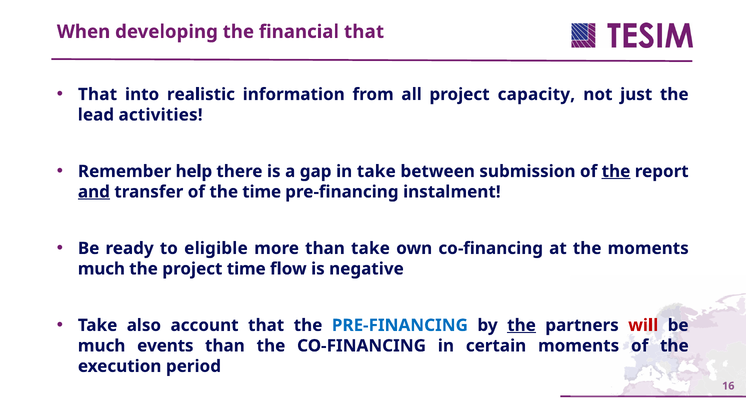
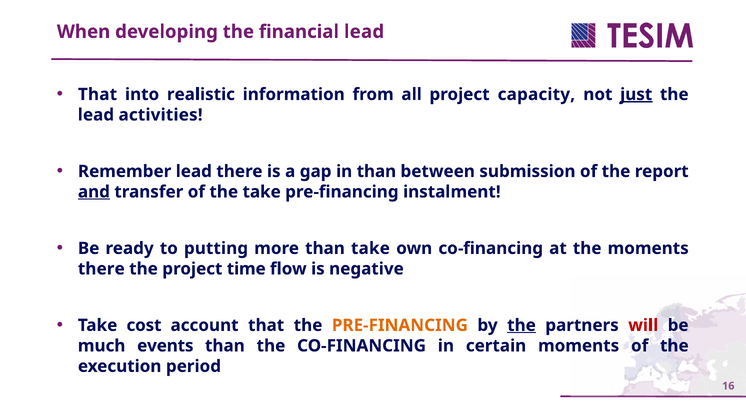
financial that: that -> lead (364, 32)
just underline: none -> present (636, 95)
Remember help: help -> lead (194, 172)
in take: take -> than (376, 172)
the underline: present -> none (616, 172)
the time: time -> take (262, 192)
eligible: eligible -> putting (216, 249)
much: much -> there (101, 269)
also: also -> cost (144, 326)
PRE-FINANCING colour: blue -> orange (400, 326)
